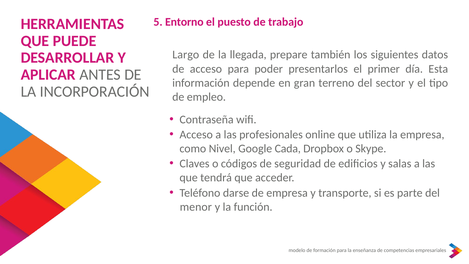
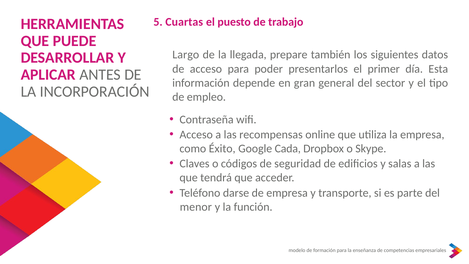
Entorno: Entorno -> Cuartas (184, 22)
terreno: terreno -> general (336, 83)
profesionales: profesionales -> recompensas (271, 134)
Nivel: Nivel -> Éxito (222, 149)
